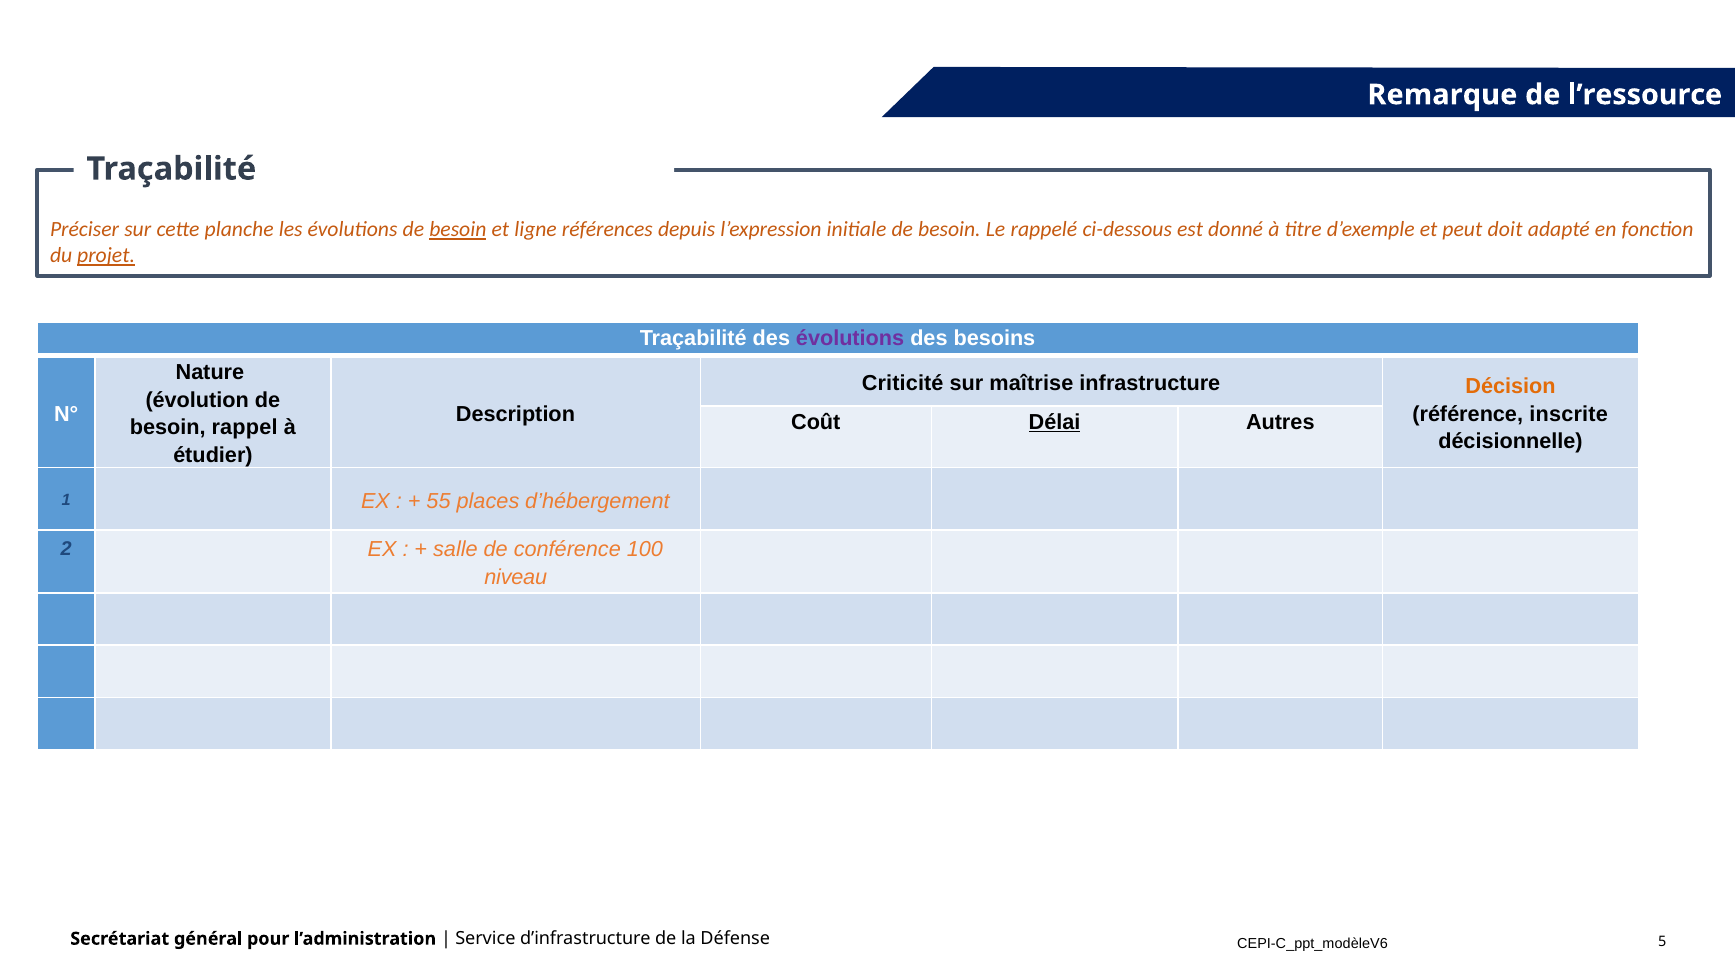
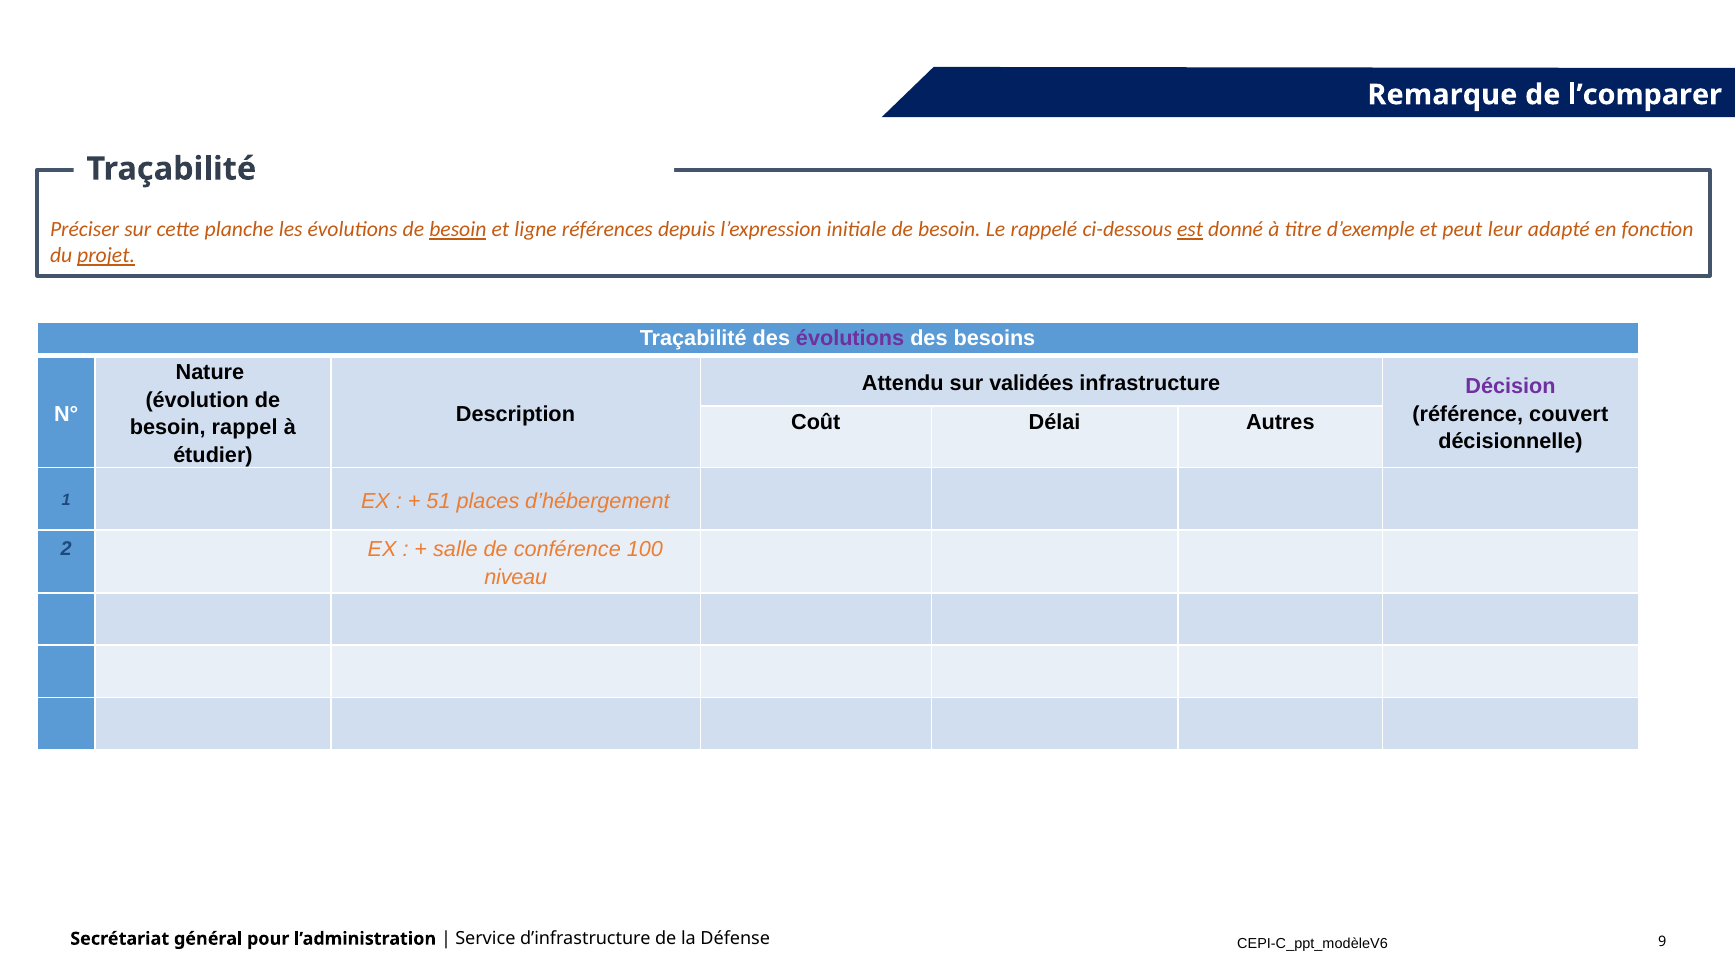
l’ressource: l’ressource -> l’comparer (1645, 95)
est underline: none -> present (1190, 230)
doit: doit -> leur (1505, 230)
Criticité: Criticité -> Attendu (903, 383)
maîtrise: maîtrise -> validées (1032, 383)
Décision colour: orange -> purple (1511, 386)
inscrite: inscrite -> couvert (1569, 414)
Délai underline: present -> none (1055, 422)
55: 55 -> 51 (439, 501)
5: 5 -> 9 (1662, 942)
